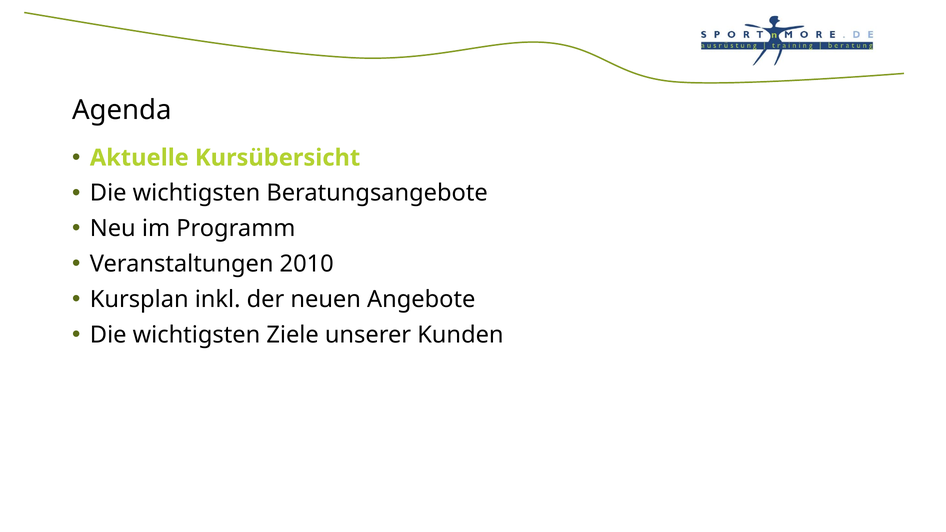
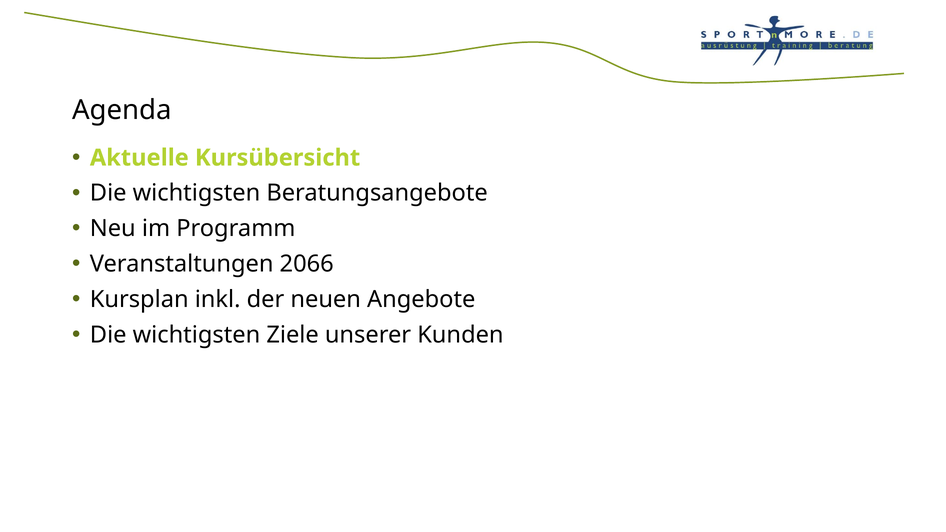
2010: 2010 -> 2066 (307, 264)
